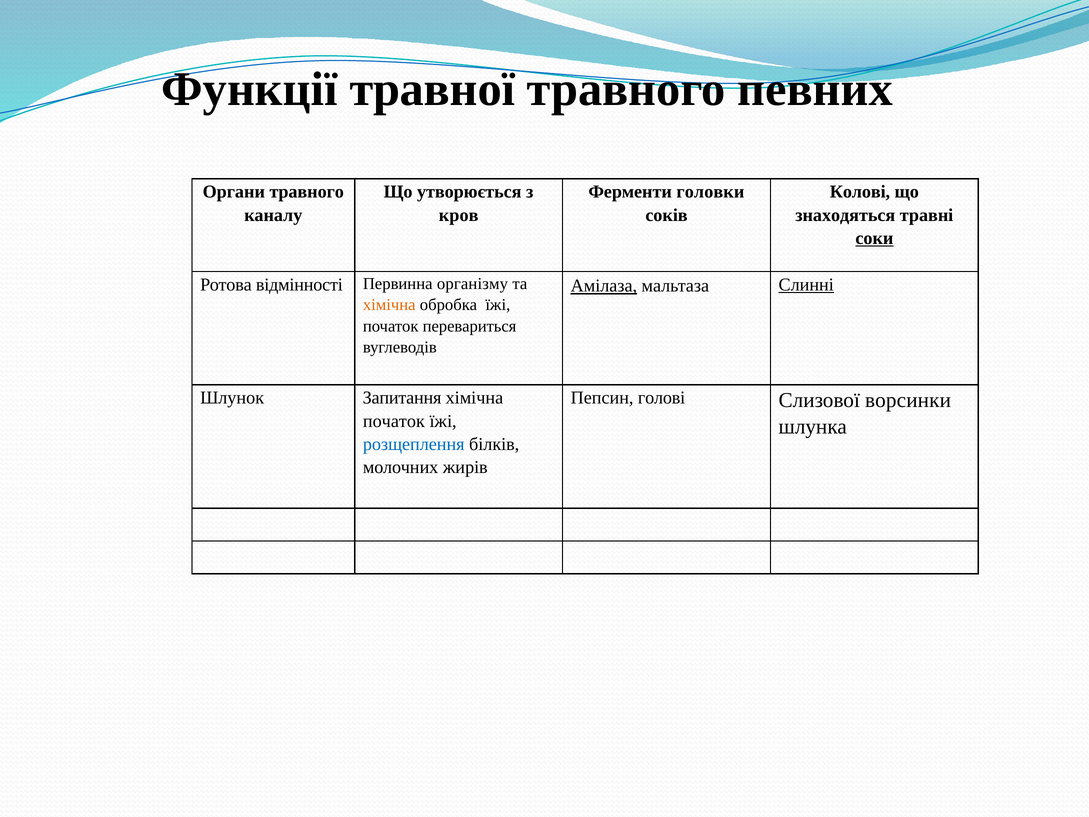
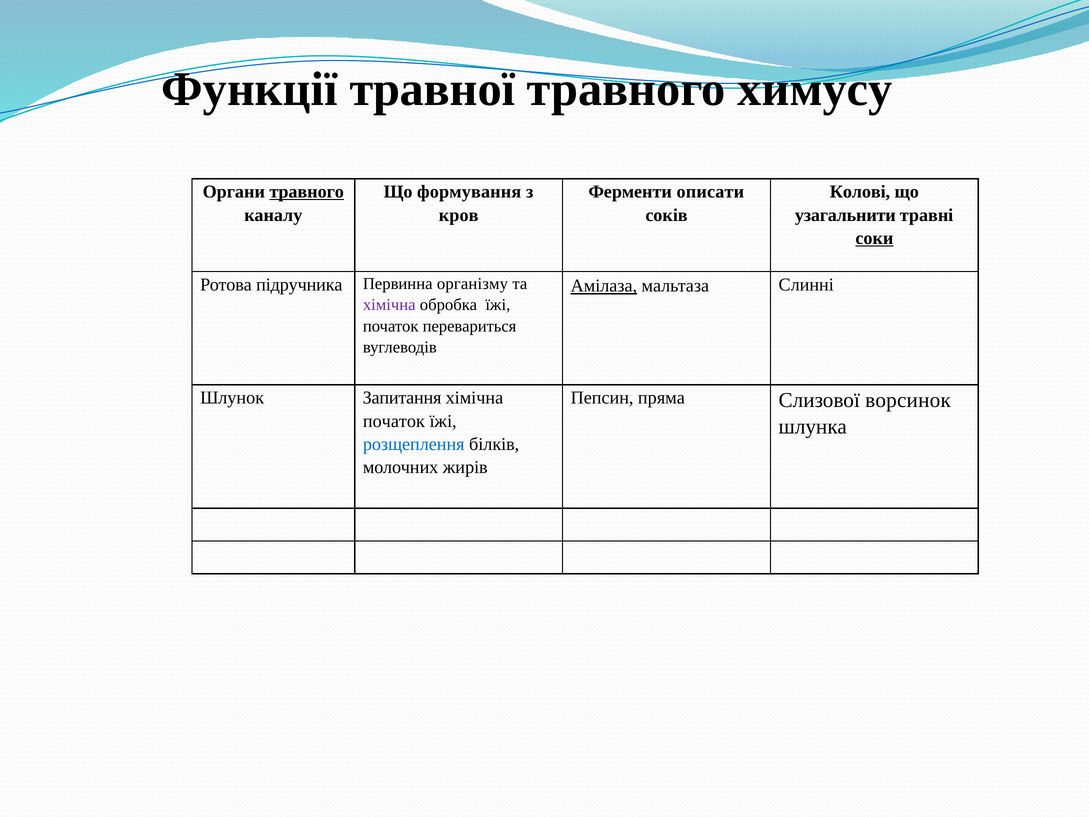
певних: певних -> химусу (815, 89)
травного underline: none -> present (307, 192)
утворюється: утворюється -> формування (469, 192)
головки: головки -> описати (710, 192)
знаходяться: знаходяться -> узагальнити (845, 215)
відмінності: відмінності -> підручника (299, 285)
Слинні underline: present -> none (806, 285)
хімічна colour: orange -> purple (389, 305)
голові: голові -> пряма (661, 398)
ворсинки: ворсинки -> ворсинок (908, 400)
